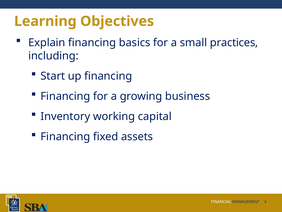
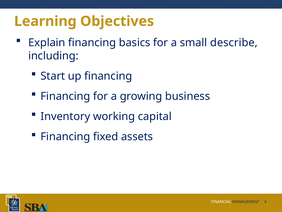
practices: practices -> describe (234, 43)
